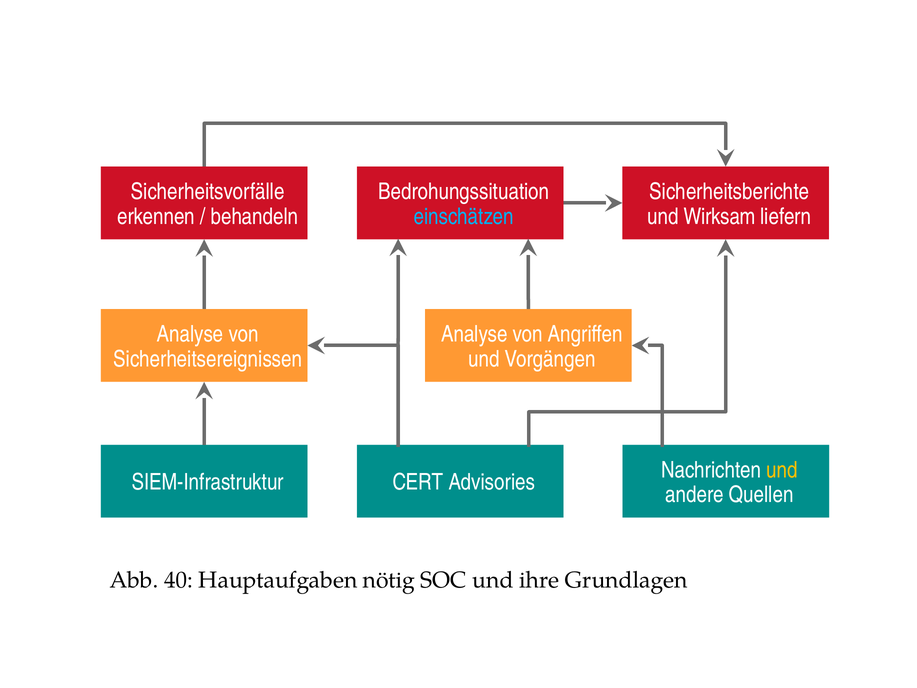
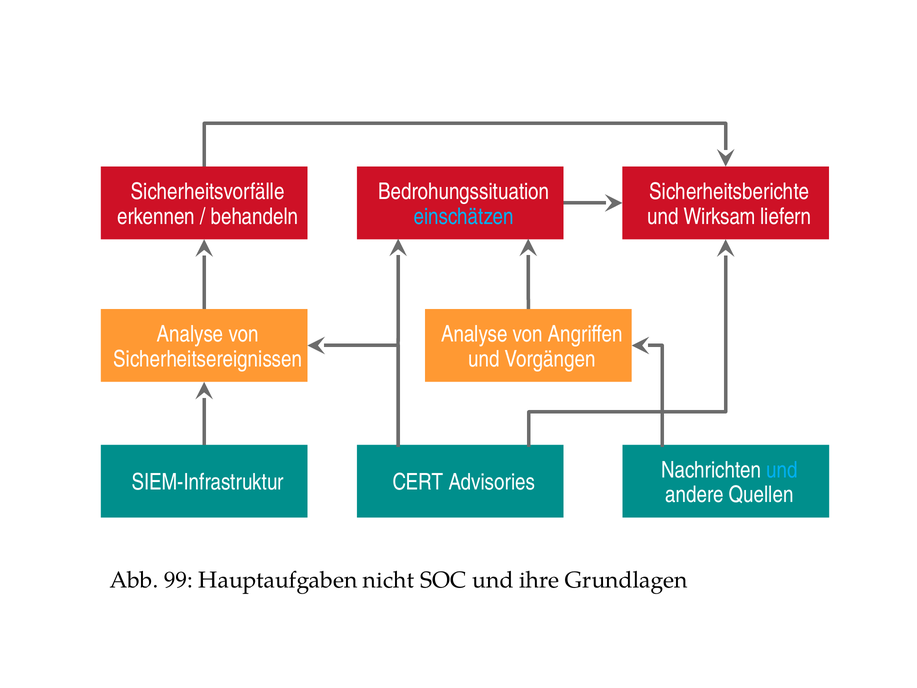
und colour: yellow -> light blue (782, 470)
40: 40 -> 99 (178, 580)
nötig: nötig -> nicht (389, 580)
